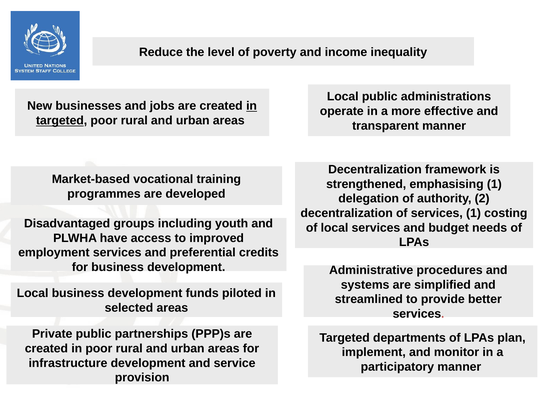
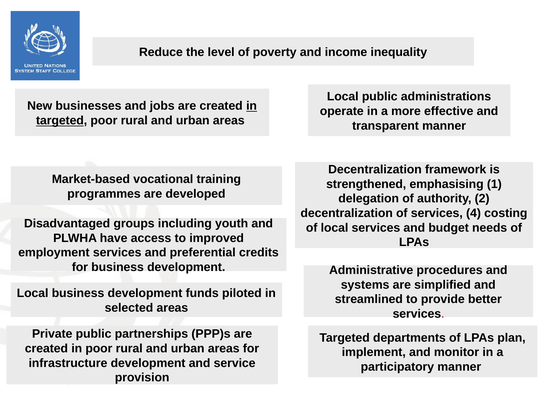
services 1: 1 -> 4 (474, 213)
